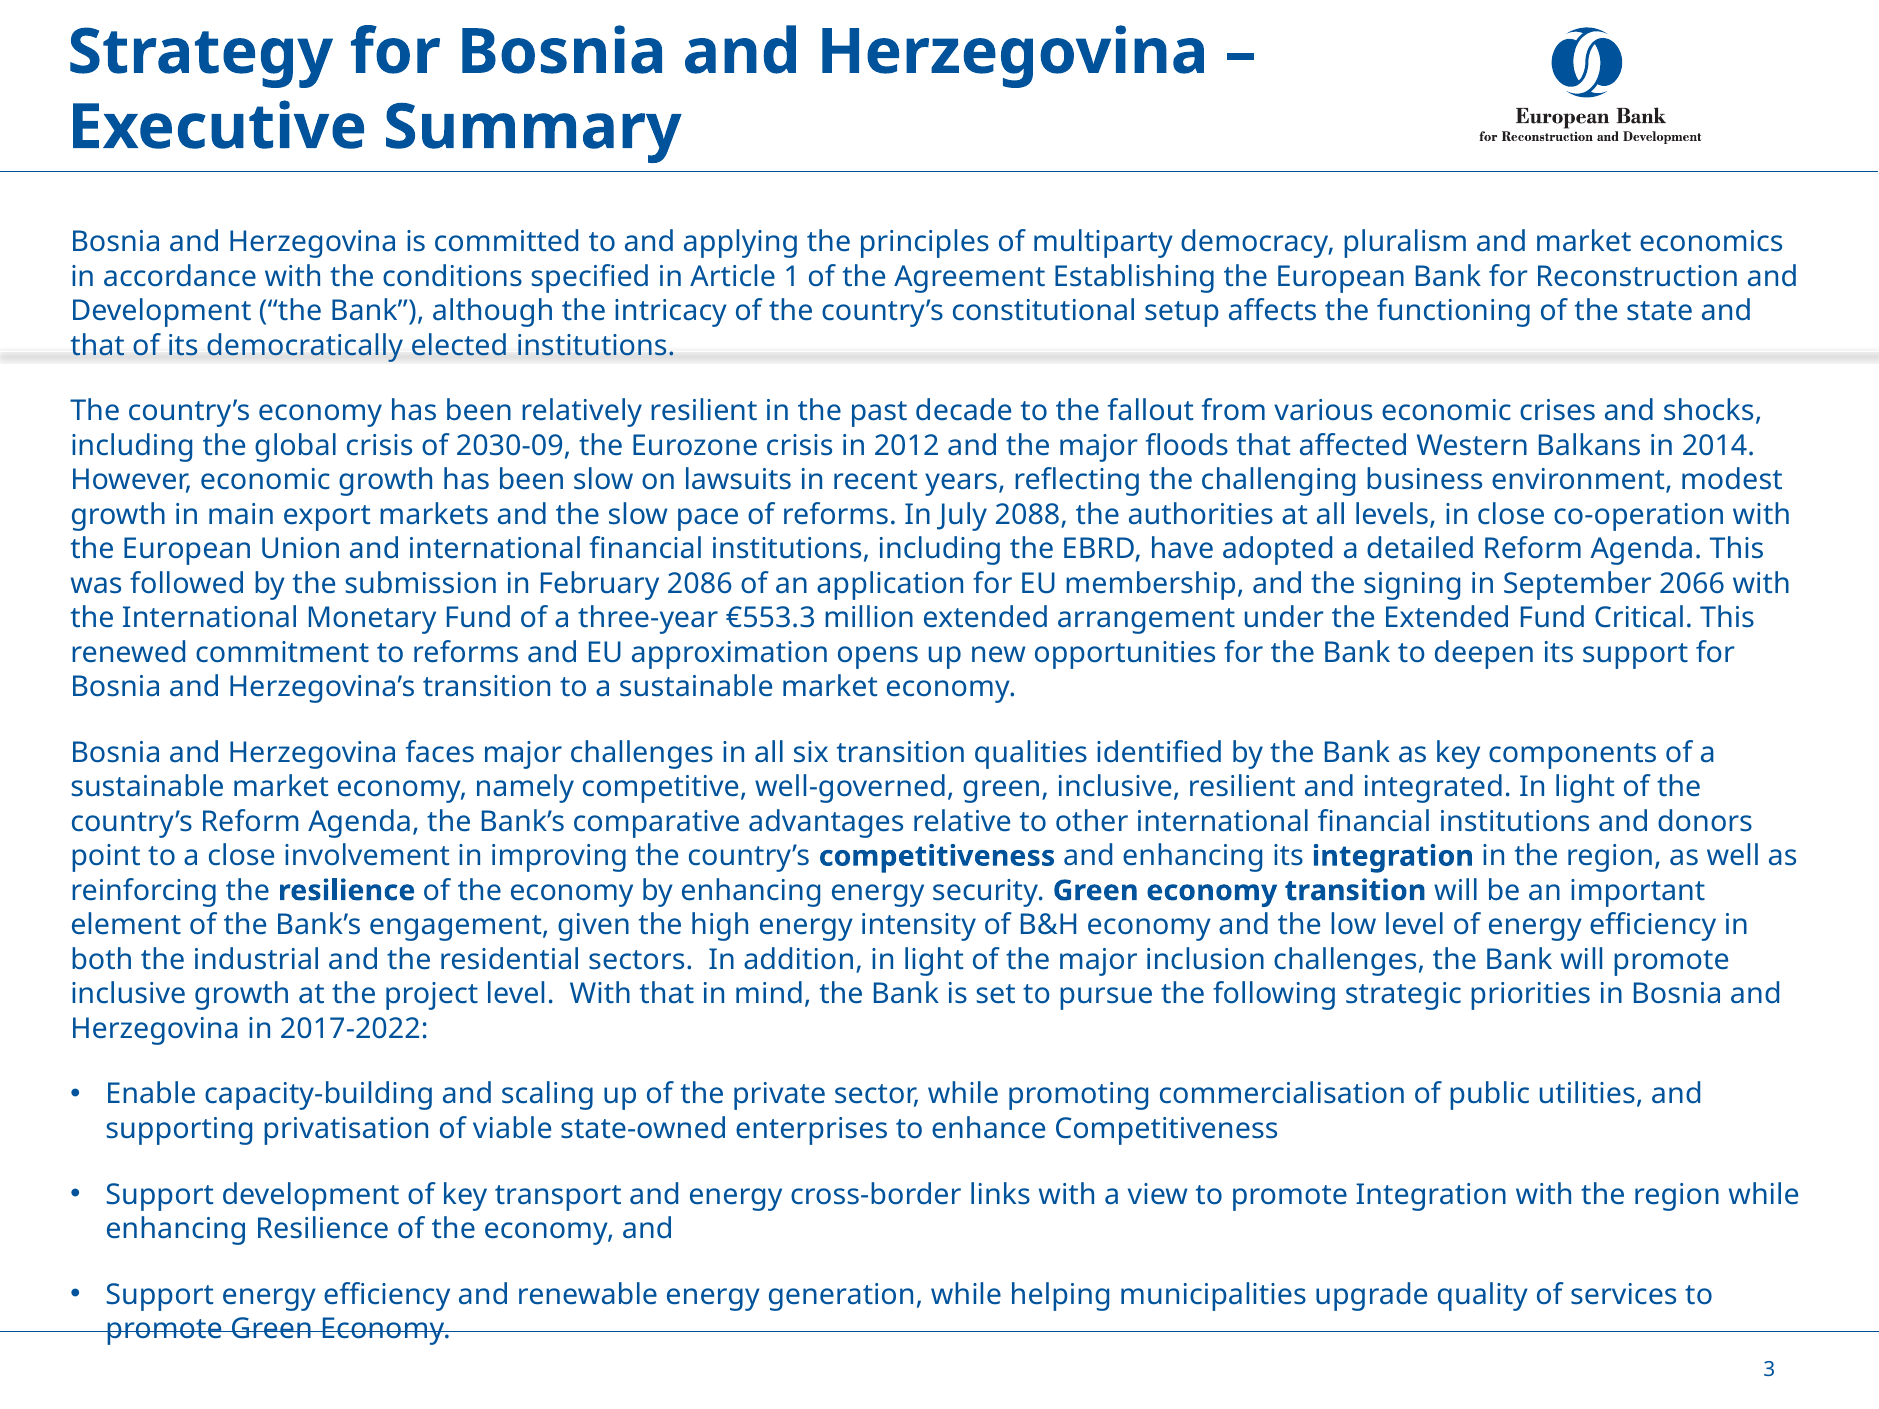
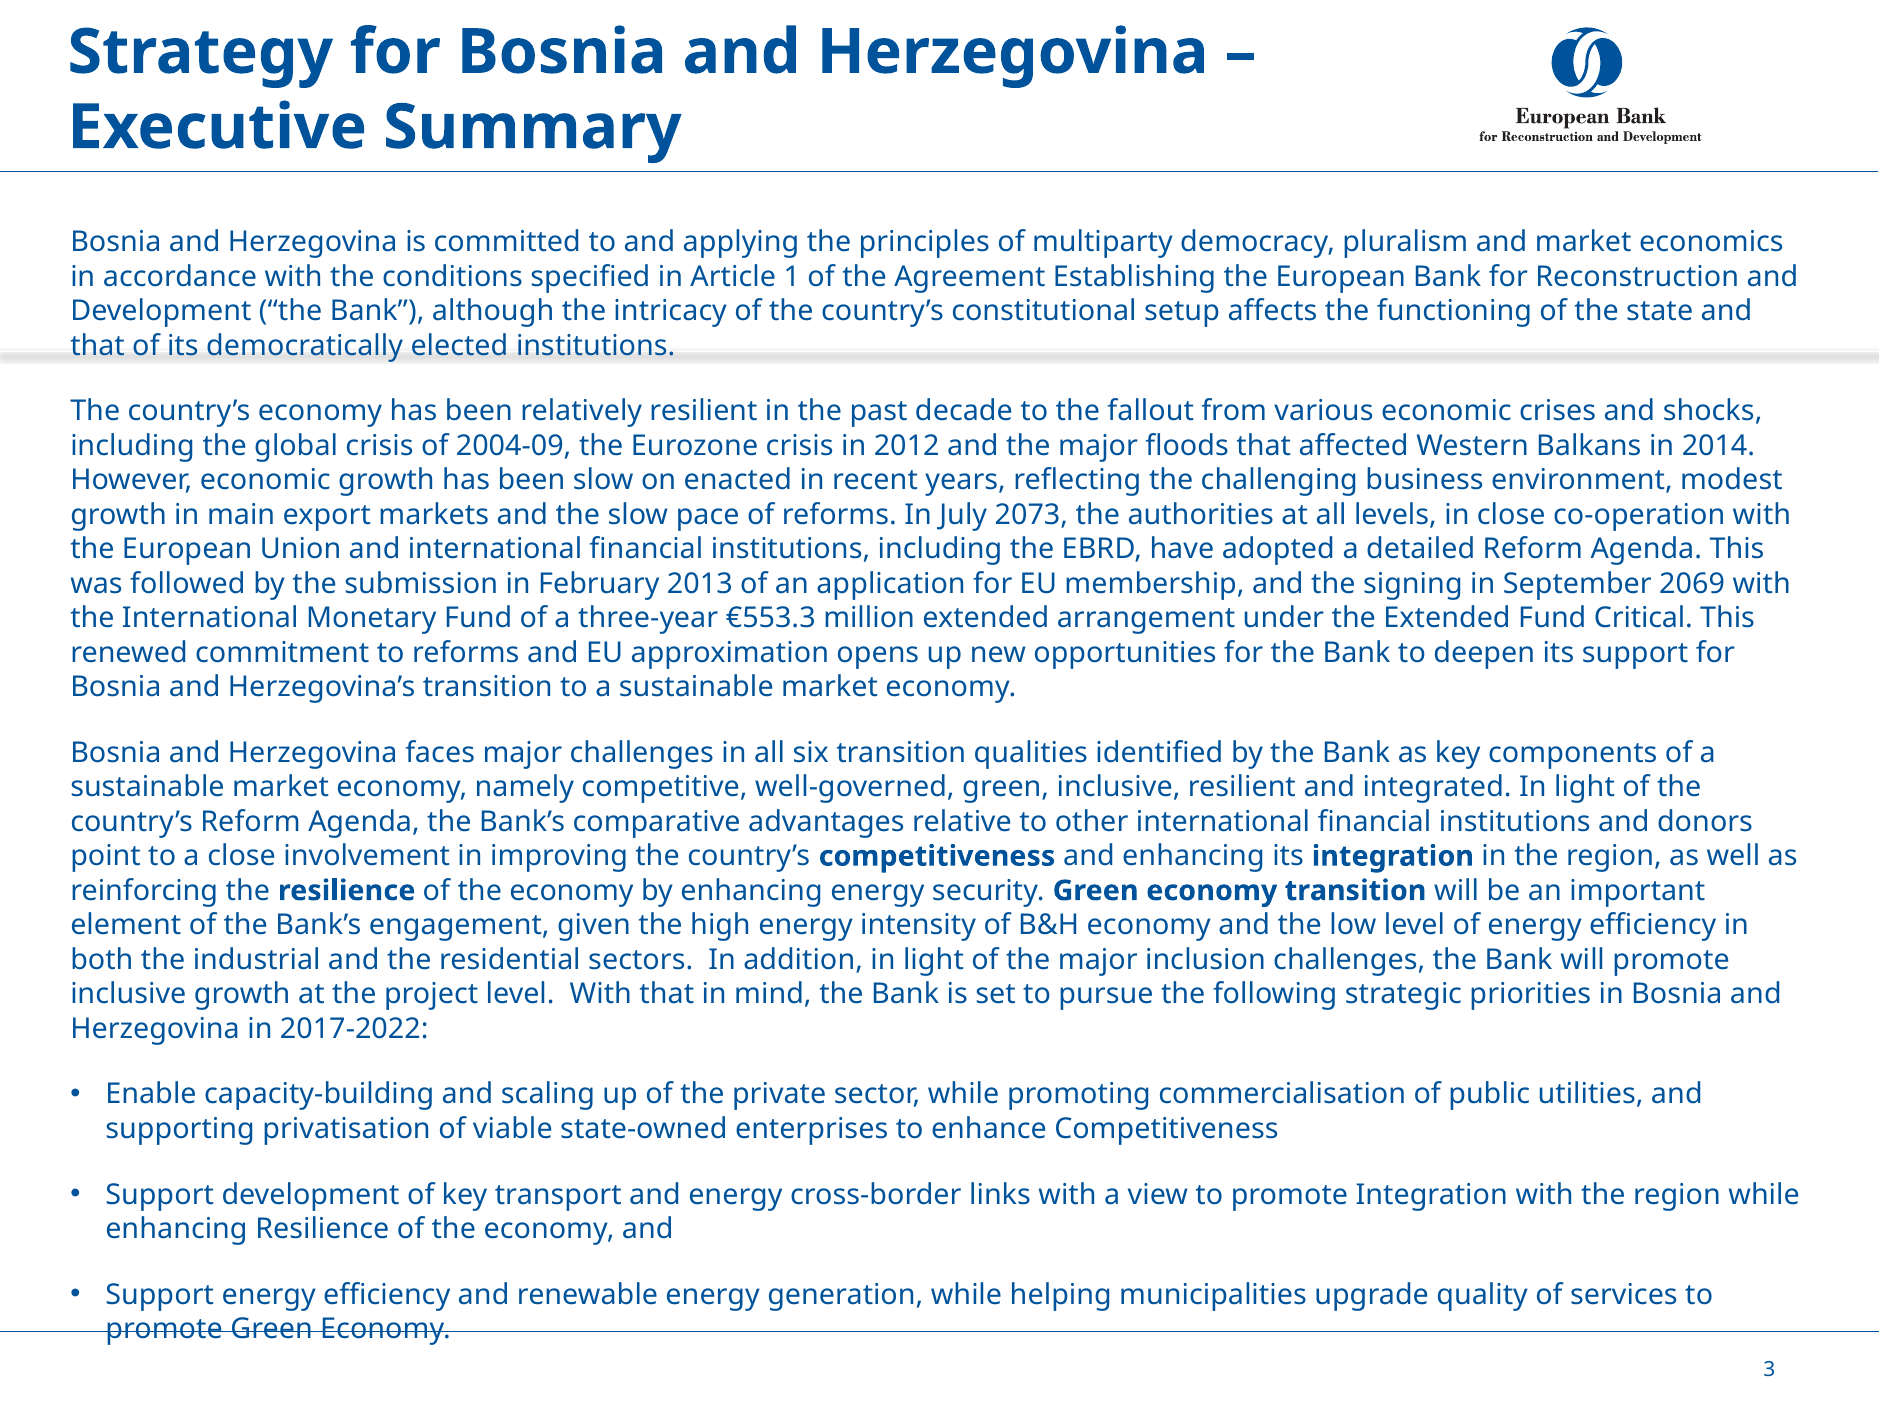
2030-09: 2030-09 -> 2004-09 (514, 446)
lawsuits: lawsuits -> enacted (738, 480)
2088: 2088 -> 2073 (1031, 515)
2086: 2086 -> 2013 (700, 584)
2066: 2066 -> 2069 (1692, 584)
